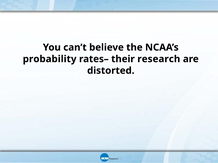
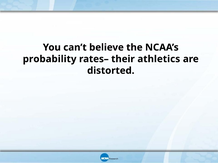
research: research -> athletics (159, 59)
